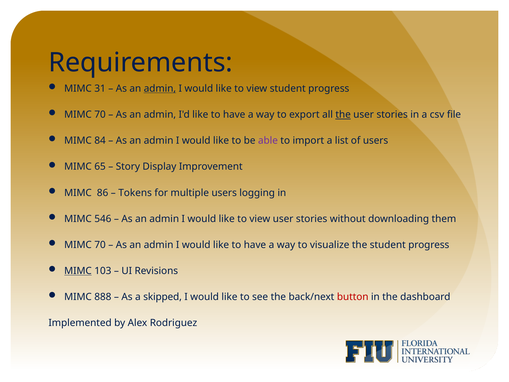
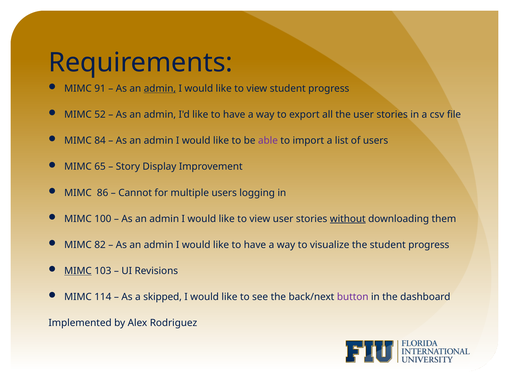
31: 31 -> 91 (100, 89)
70: 70 -> 52 (100, 115)
the underline: present -> none (343, 115)
Tokens: Tokens -> Cannot (135, 193)
546: 546 -> 100 (103, 219)
without underline: none -> present (348, 219)
70: 70 -> 82 (100, 245)
888: 888 -> 114 (103, 297)
button colour: red -> purple (353, 297)
